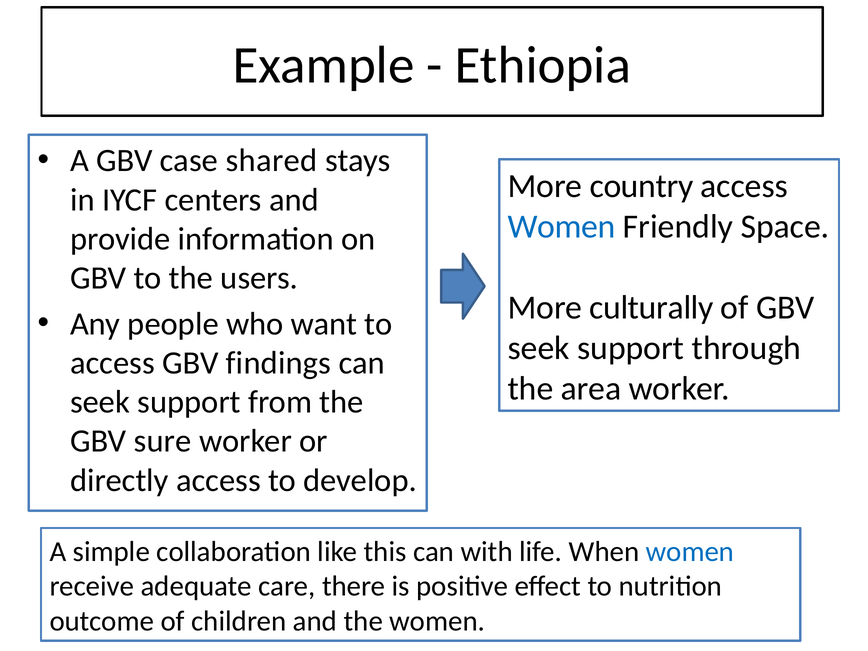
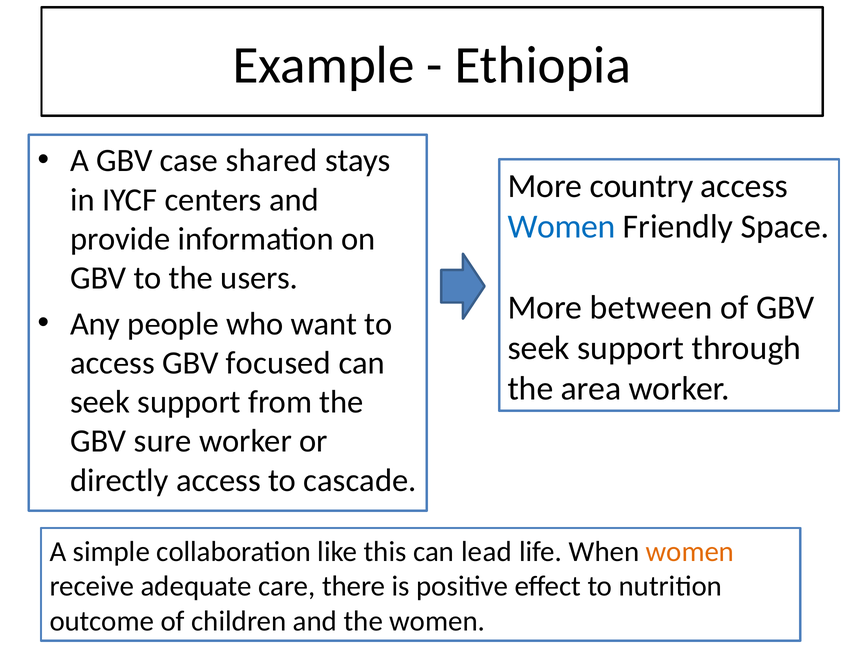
culturally: culturally -> between (651, 308)
findings: findings -> focused (278, 363)
develop: develop -> cascade (360, 480)
with: with -> lead (487, 552)
women colour: blue -> orange (690, 552)
